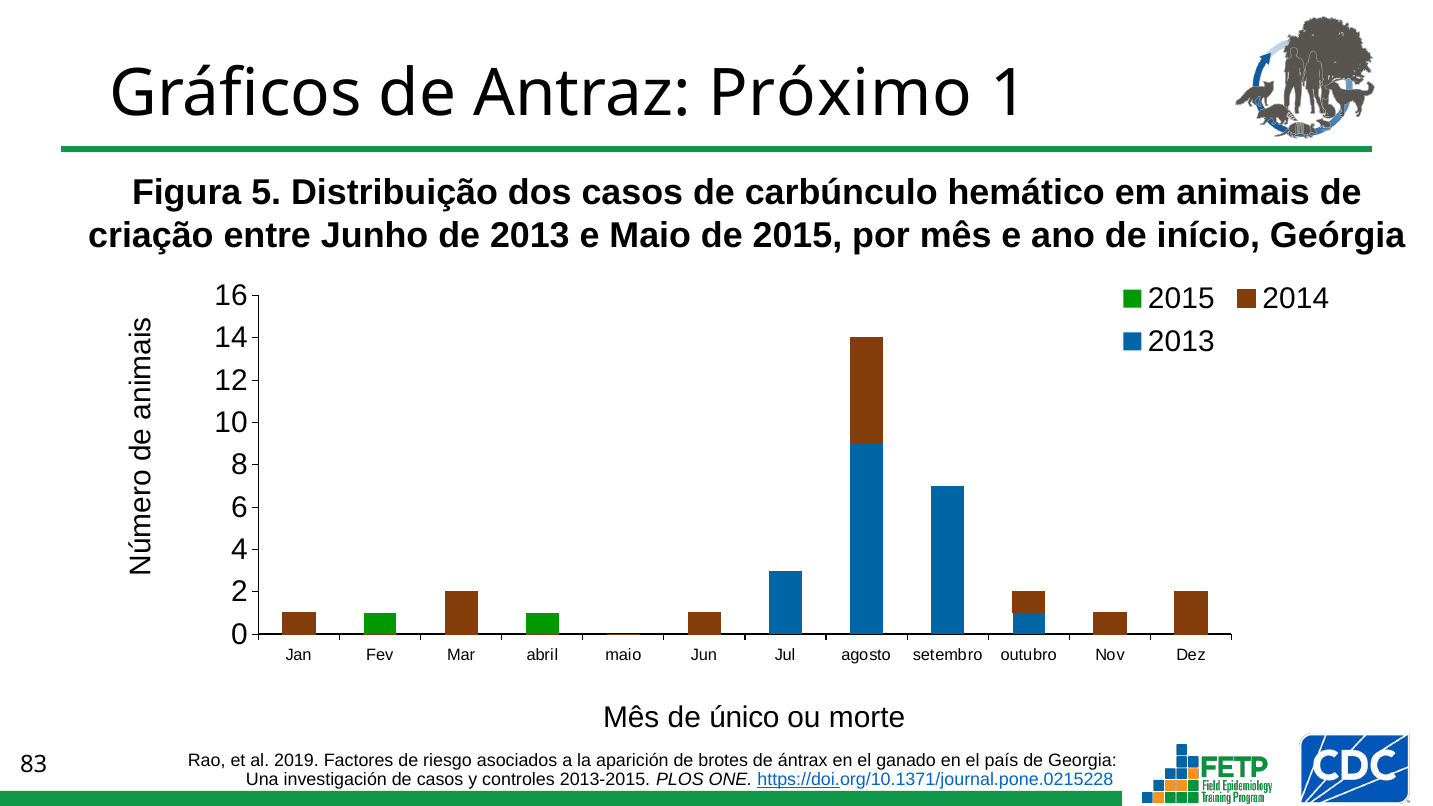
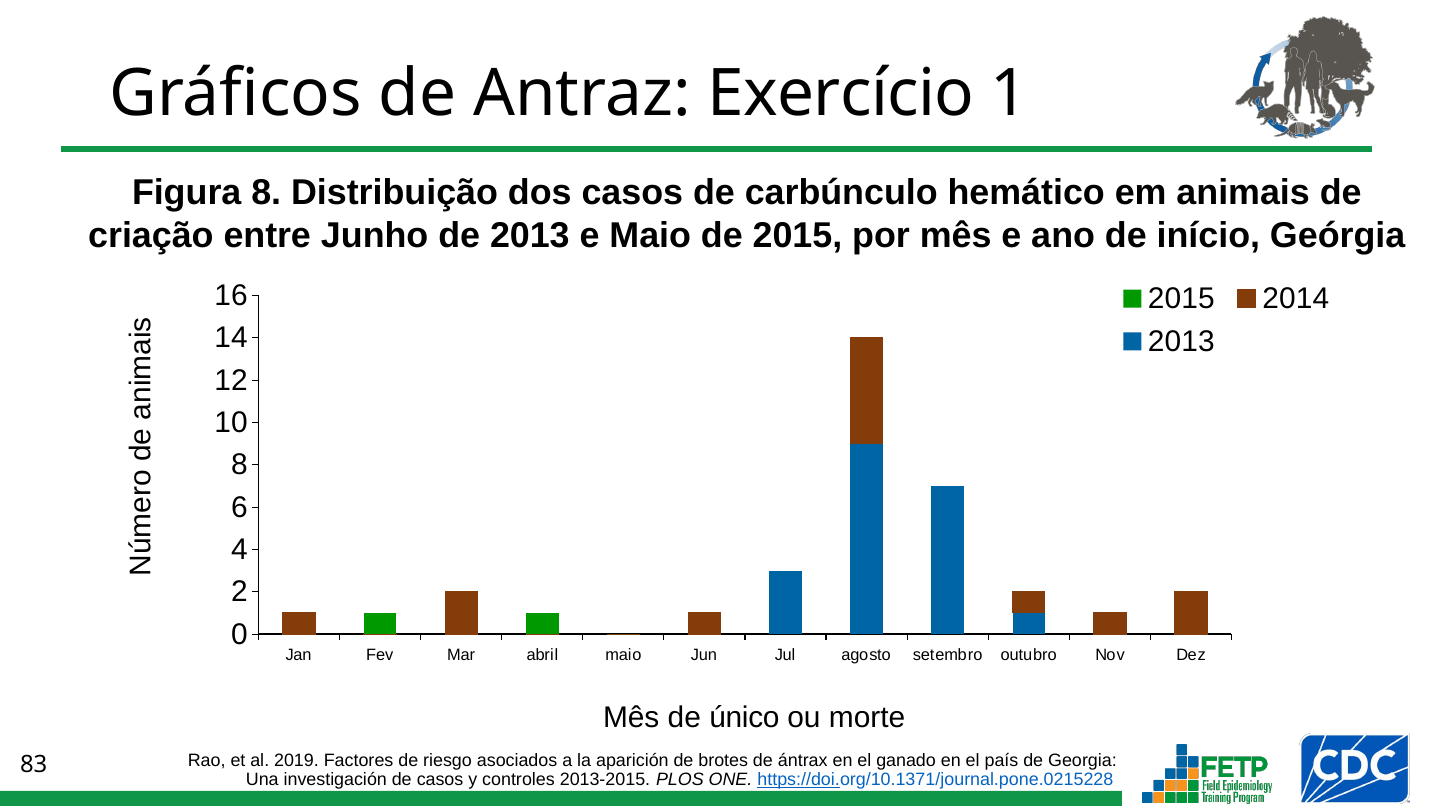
Próximo: Próximo -> Exercício (841, 94)
Figura 5: 5 -> 8 (266, 192)
